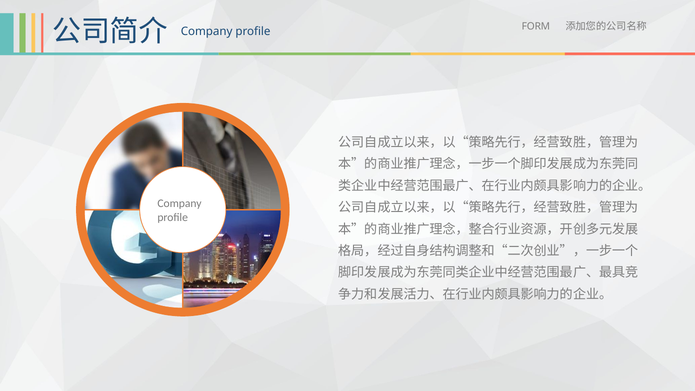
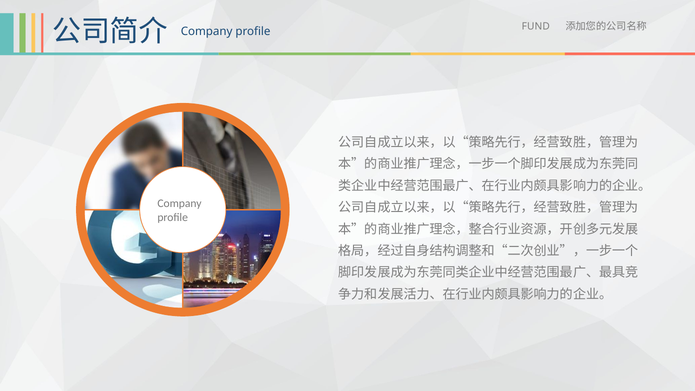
FORM: FORM -> FUND (536, 26)
